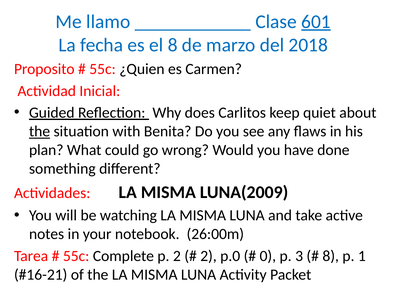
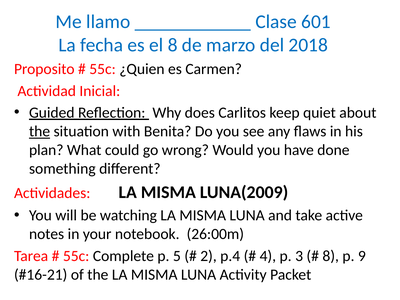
601 underline: present -> none (316, 22)
p 2: 2 -> 5 (177, 256)
p.0: p.0 -> p.4 (230, 256)
0: 0 -> 4 (268, 256)
1: 1 -> 9 (362, 256)
